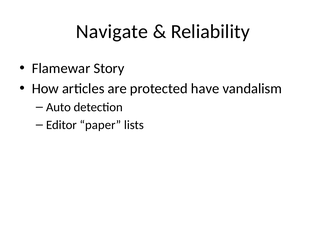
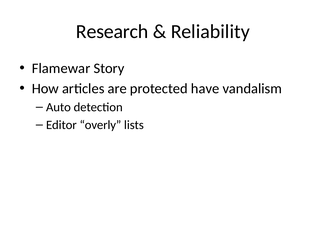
Navigate: Navigate -> Research (112, 32)
paper: paper -> overly (100, 125)
